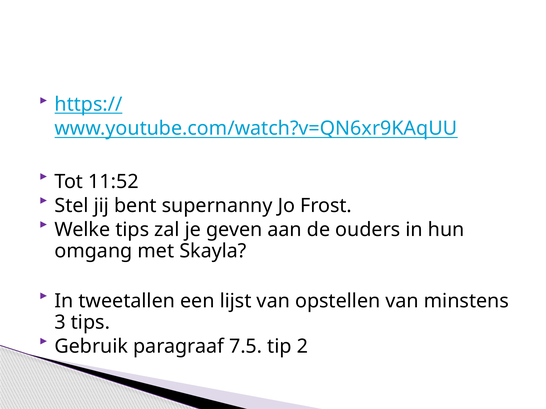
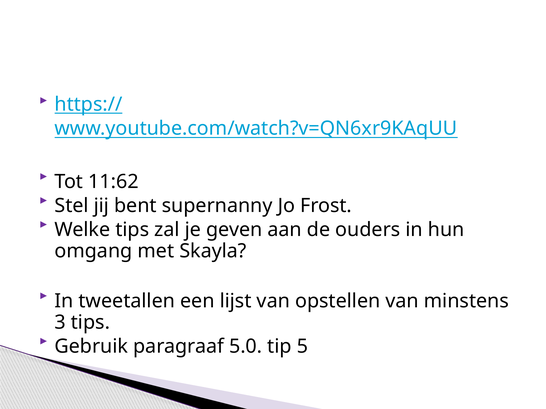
11:52: 11:52 -> 11:62 (113, 182)
7.5: 7.5 -> 5.0 (246, 347)
2: 2 -> 5 (302, 347)
